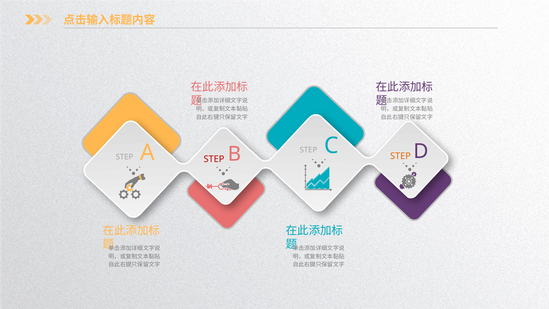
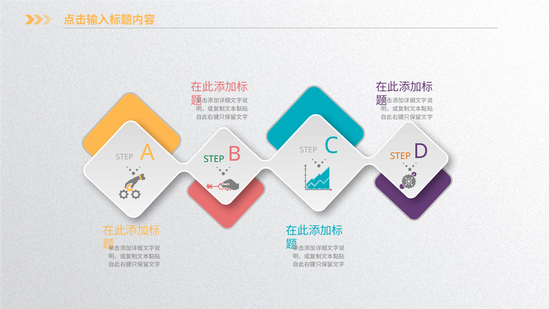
STEP colour: red -> green (214, 159)
